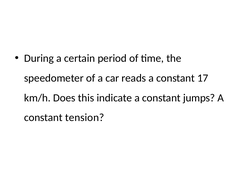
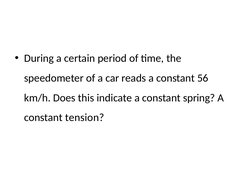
17: 17 -> 56 (203, 78)
jumps: jumps -> spring (199, 98)
